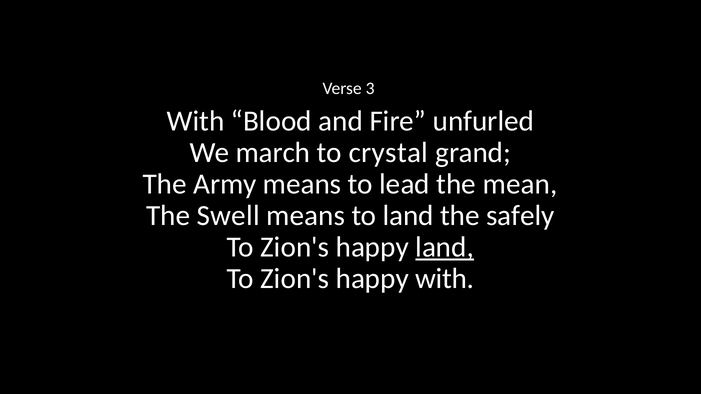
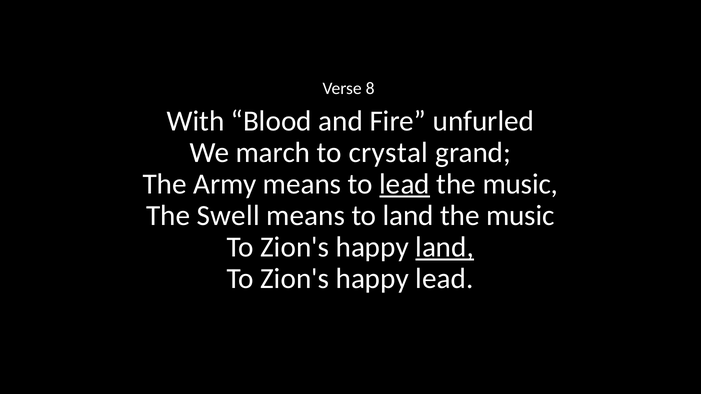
3: 3 -> 8 (370, 89)
lead underline: none -> present (405, 184)
mean: mean -> music (520, 184)
safely: safely -> music (520, 216)
happy with: with -> lead (445, 279)
